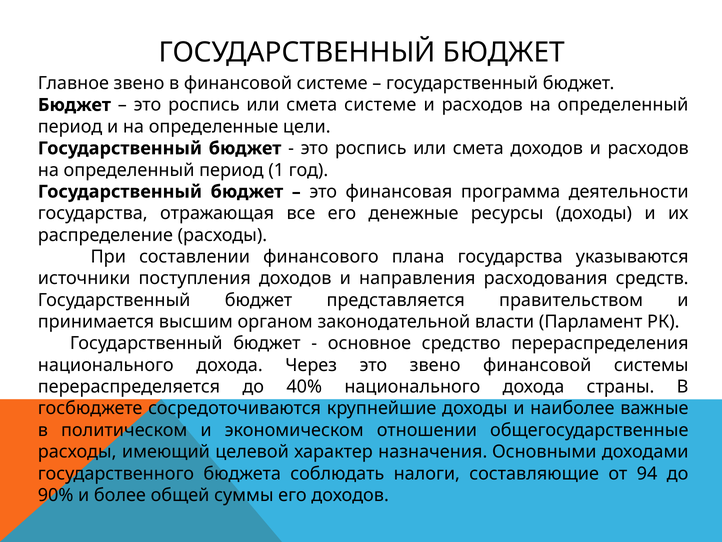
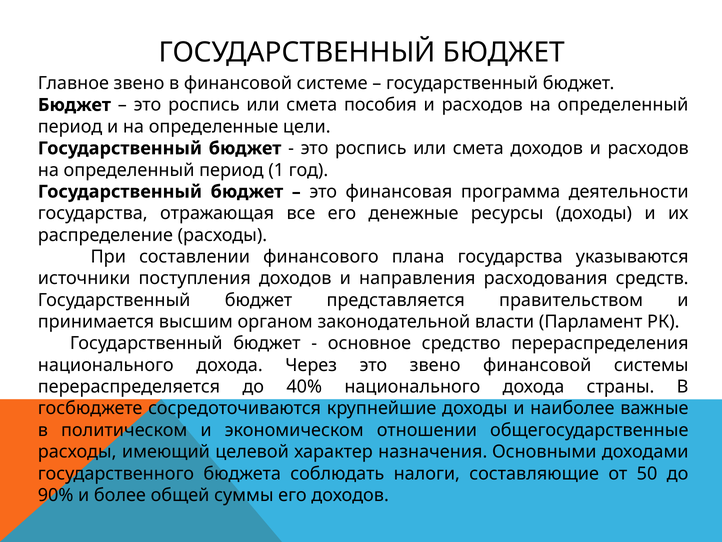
смета системе: системе -> пособия (380, 105)
94: 94 -> 50 (647, 473)
